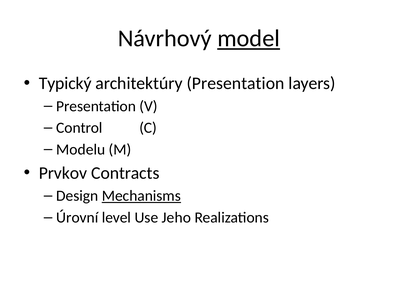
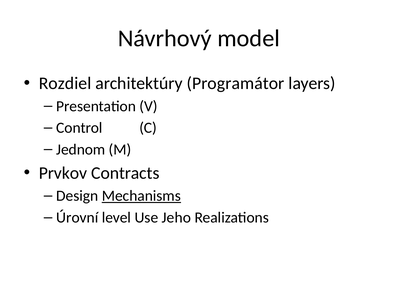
model underline: present -> none (249, 39)
Typický: Typický -> Rozdiel (65, 83)
architektúry Presentation: Presentation -> Programátor (235, 83)
Modelu: Modelu -> Jednom (81, 150)
